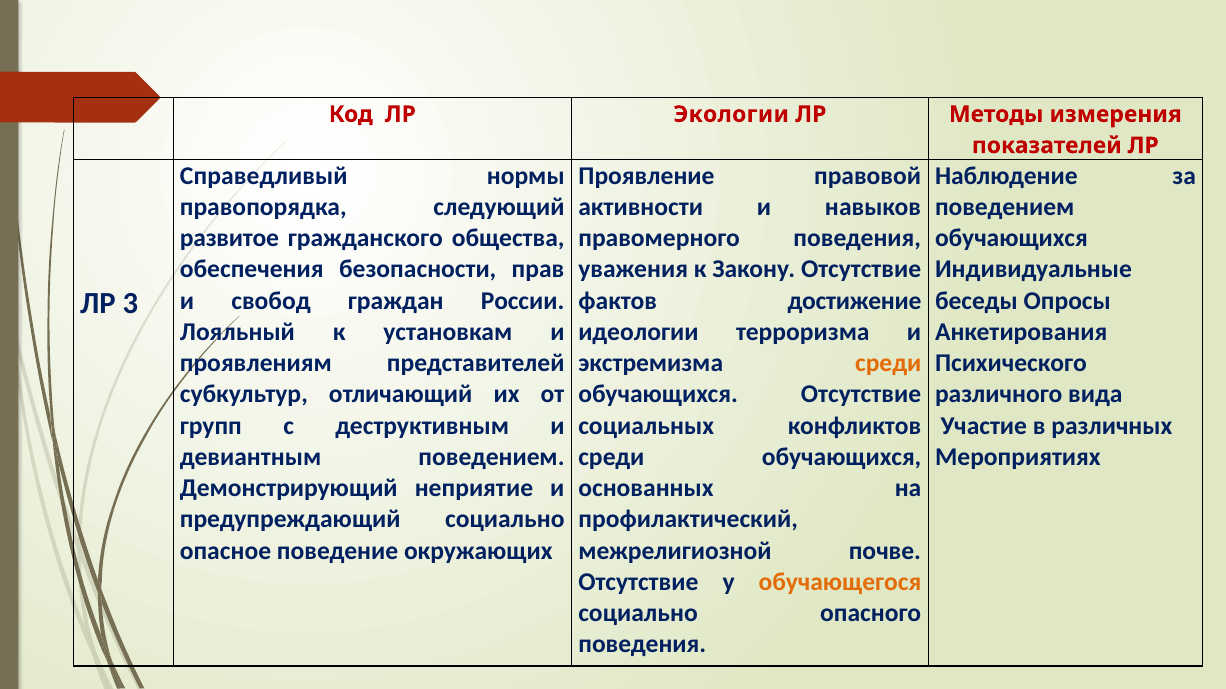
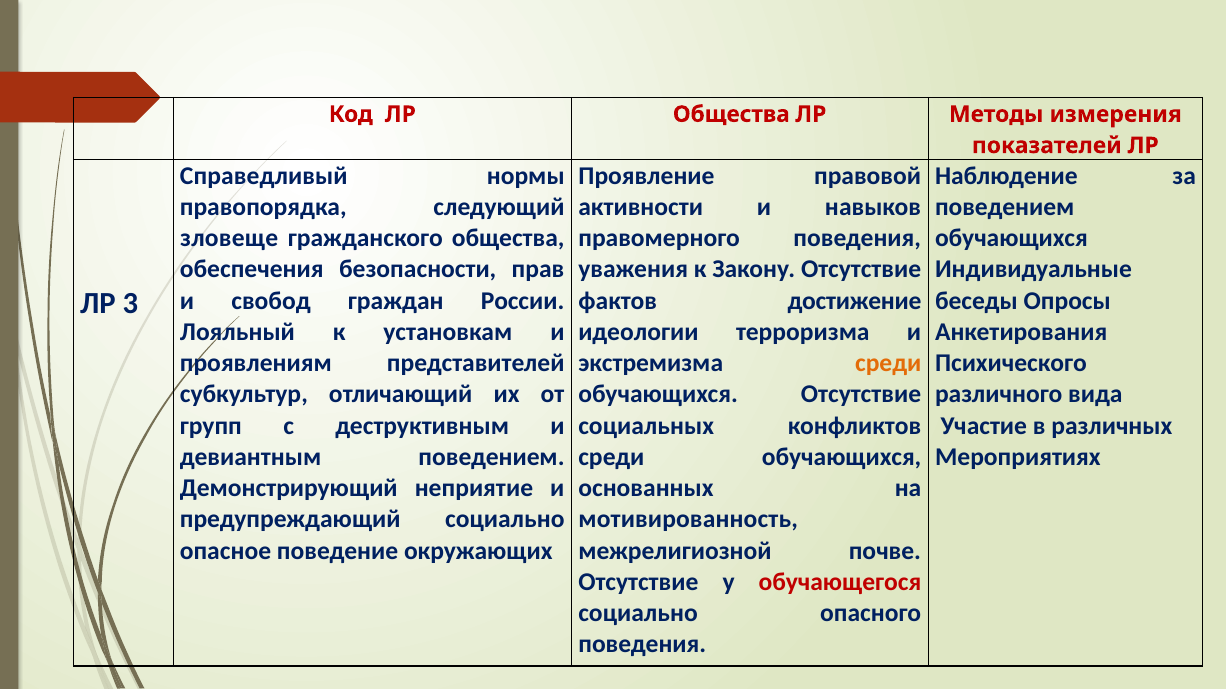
ЛР Экологии: Экологии -> Общества (731, 114)
развитое: развитое -> зловеще (229, 239)
профилактический: профилактический -> мотивированность (688, 520)
обучающегося colour: orange -> red (840, 583)
